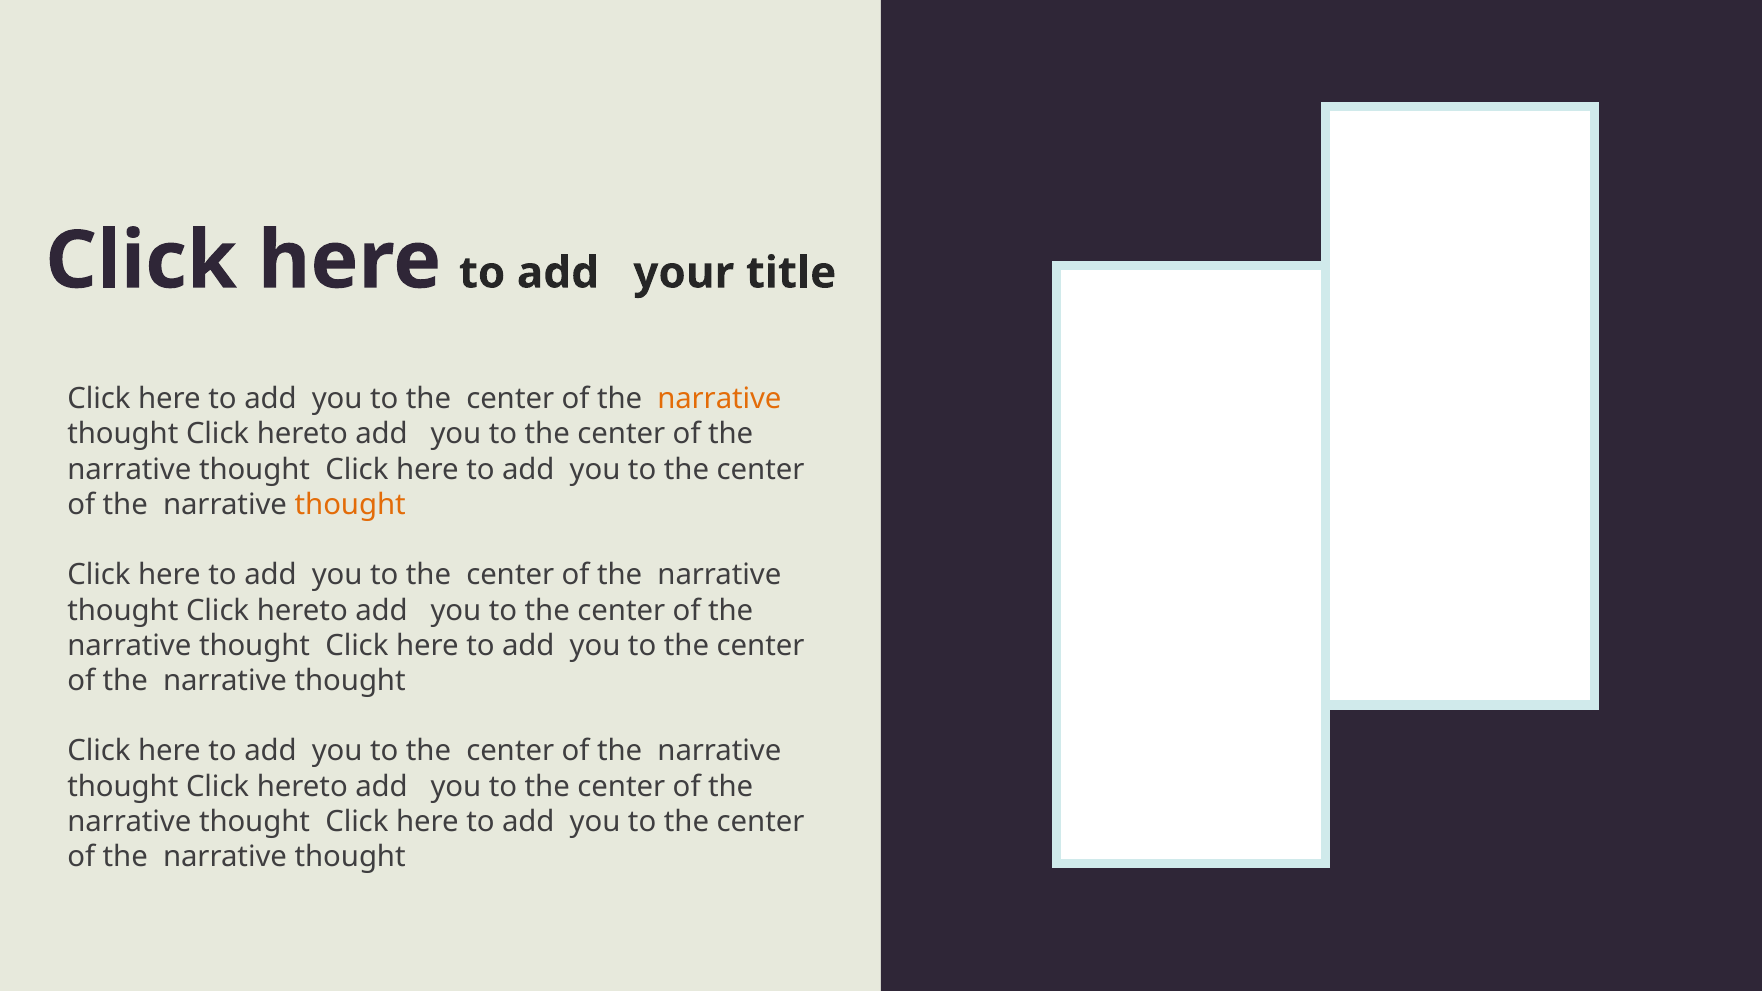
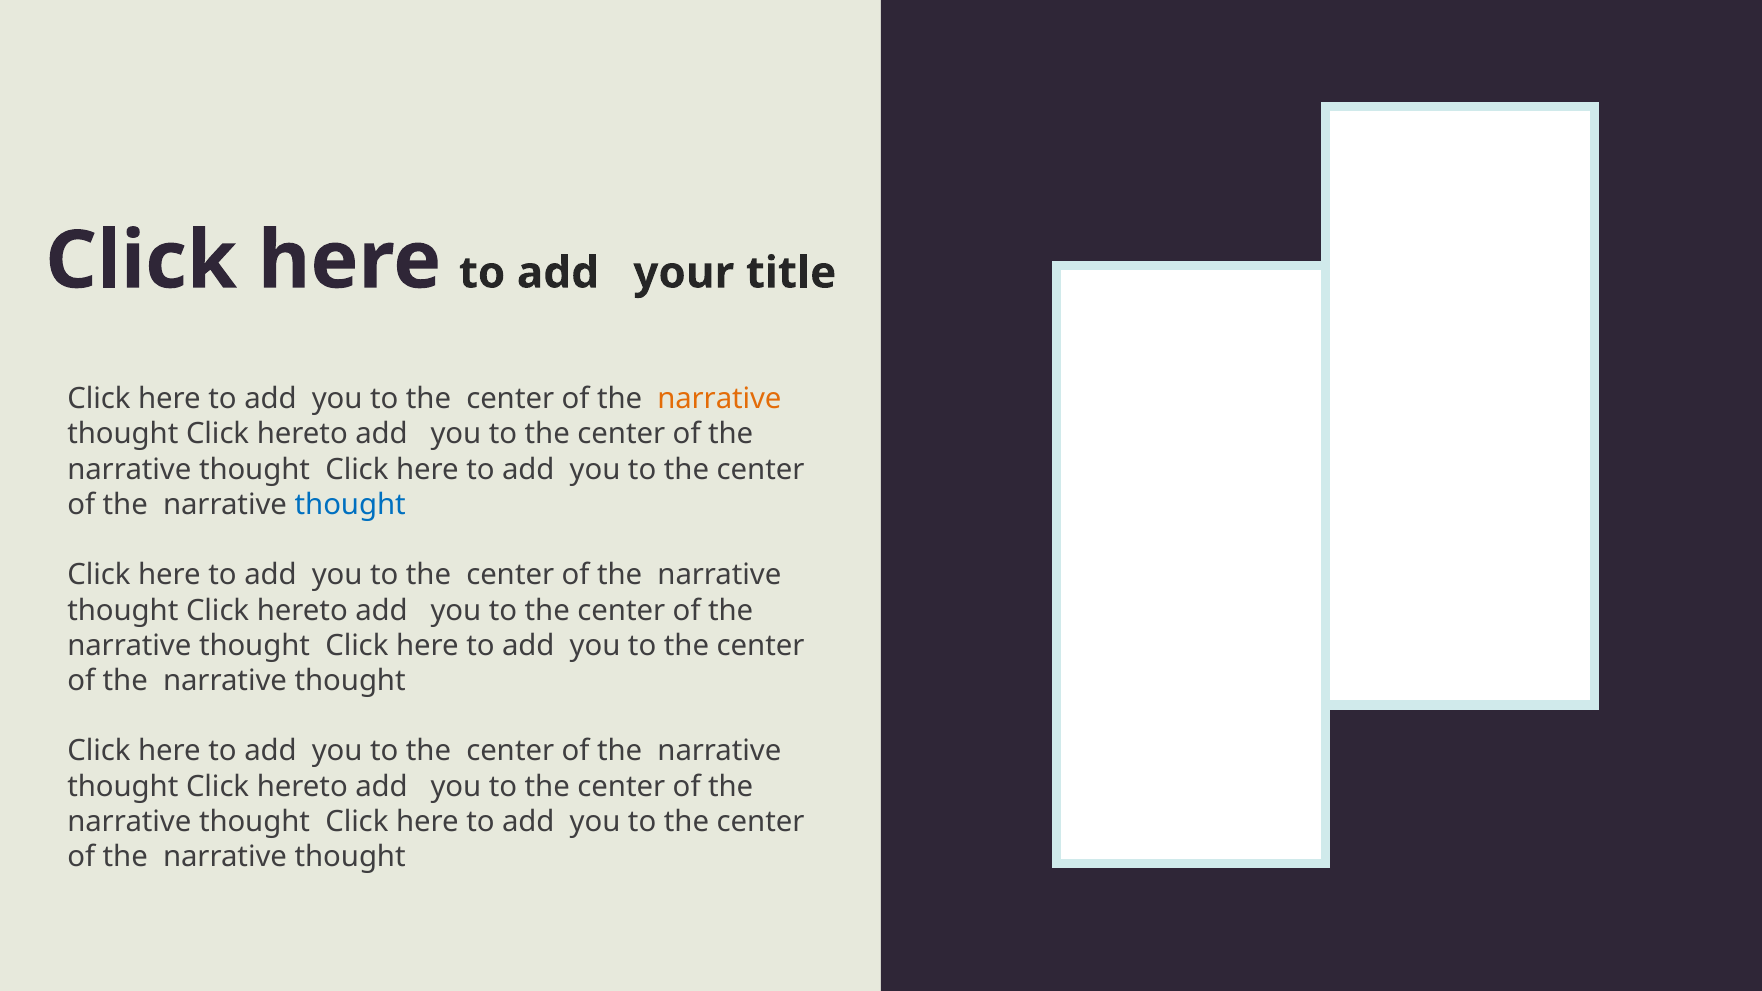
thought colour: orange -> blue (350, 505)
